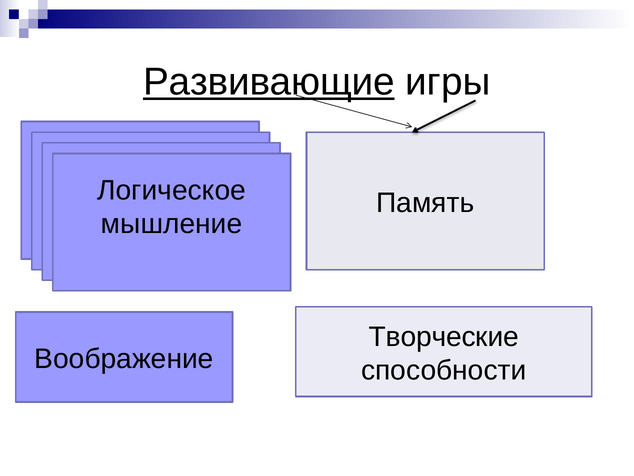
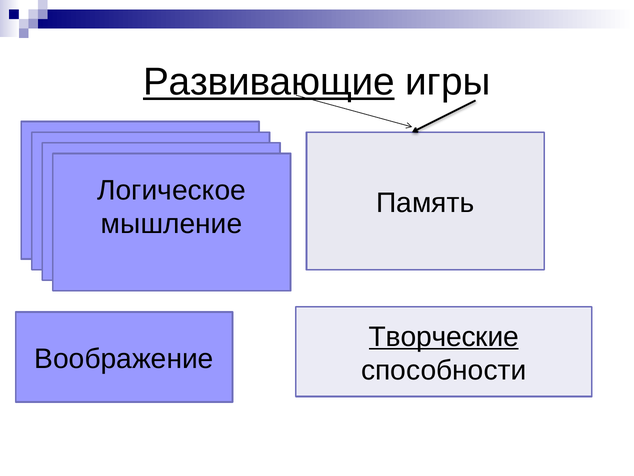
Творческие underline: none -> present (444, 336)
